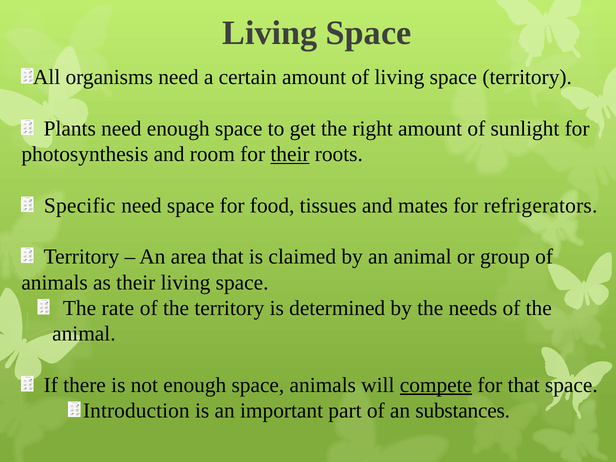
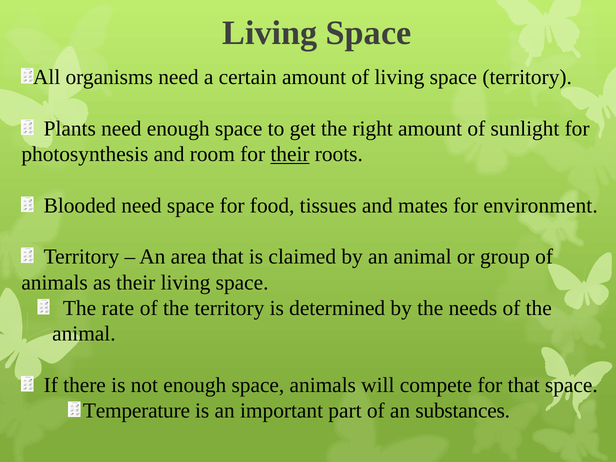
Specific: Specific -> Blooded (80, 206)
refrigerators: refrigerators -> environment (541, 206)
compete underline: present -> none (436, 385)
Introduction: Introduction -> Temperature (136, 411)
